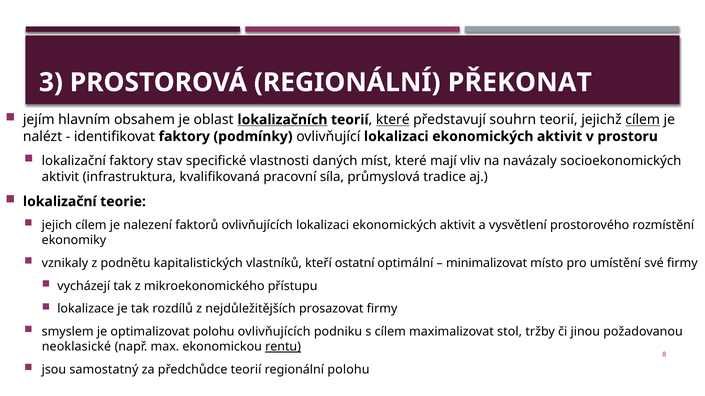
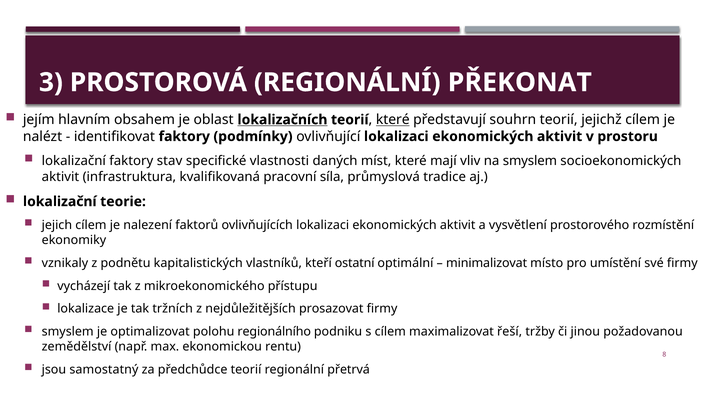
cílem underline: present -> none (643, 120)
na navázaly: navázaly -> smyslem (530, 161)
rozdílů: rozdílů -> tržních (173, 309)
polohu ovlivňujících: ovlivňujících -> regionálního (274, 332)
stol: stol -> řeší (510, 332)
neoklasické: neoklasické -> zemědělství (77, 347)
rentu underline: present -> none (283, 347)
regionální polohu: polohu -> přetrvá (349, 370)
